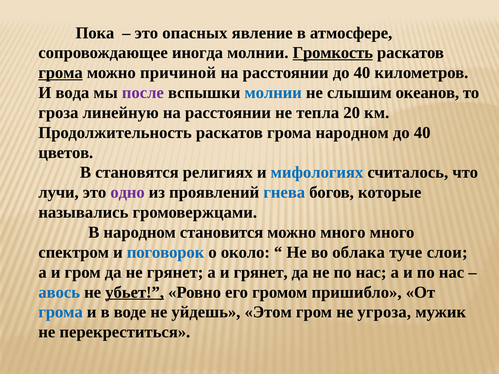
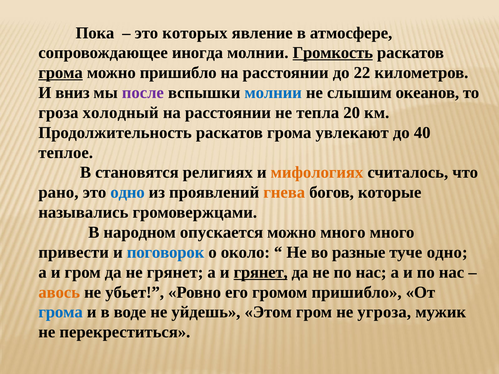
опасных: опасных -> которых (195, 33)
можно причиной: причиной -> пришибло (178, 73)
расстоянии до 40: 40 -> 22 (362, 73)
вода: вода -> вниз (72, 93)
линейную: линейную -> холодный (121, 113)
грома народном: народном -> увлекают (352, 133)
цветов: цветов -> теплое (66, 153)
мифологиях colour: blue -> orange (317, 173)
лучи: лучи -> рано (58, 193)
одно colour: purple -> blue (128, 193)
гнева colour: blue -> orange (284, 193)
становится: становится -> опускается (222, 232)
спектром: спектром -> привести (74, 252)
облака: облака -> разные (359, 252)
туче слои: слои -> одно (447, 252)
грянет underline: none -> present (261, 272)
авось colour: blue -> orange (59, 292)
убьет underline: present -> none (135, 292)
